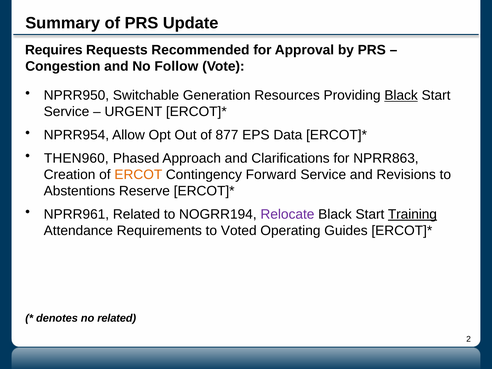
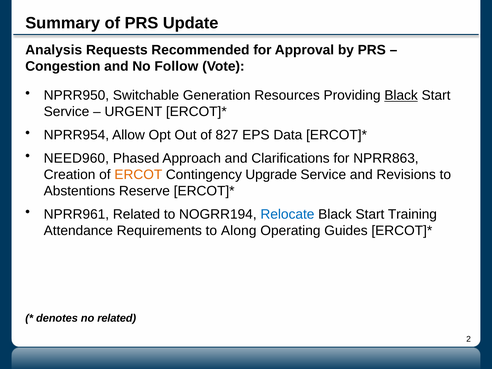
Requires: Requires -> Analysis (54, 50)
877: 877 -> 827 (227, 135)
THEN960: THEN960 -> NEED960 (76, 158)
Forward: Forward -> Upgrade (271, 175)
Relocate colour: purple -> blue (287, 214)
Training underline: present -> none (412, 214)
Voted: Voted -> Along (239, 231)
